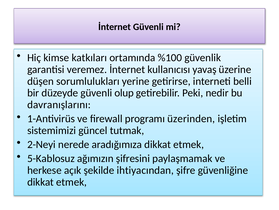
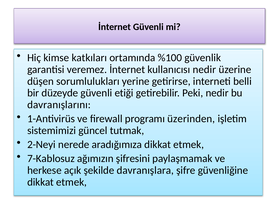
kullanıcısı yavaş: yavaş -> nedir (204, 69)
olup: olup -> etiği (124, 93)
5-Kablosuz: 5-Kablosuz -> 7-Kablosuz (51, 158)
ihtiyacından: ihtiyacından -> davranışlara (145, 170)
